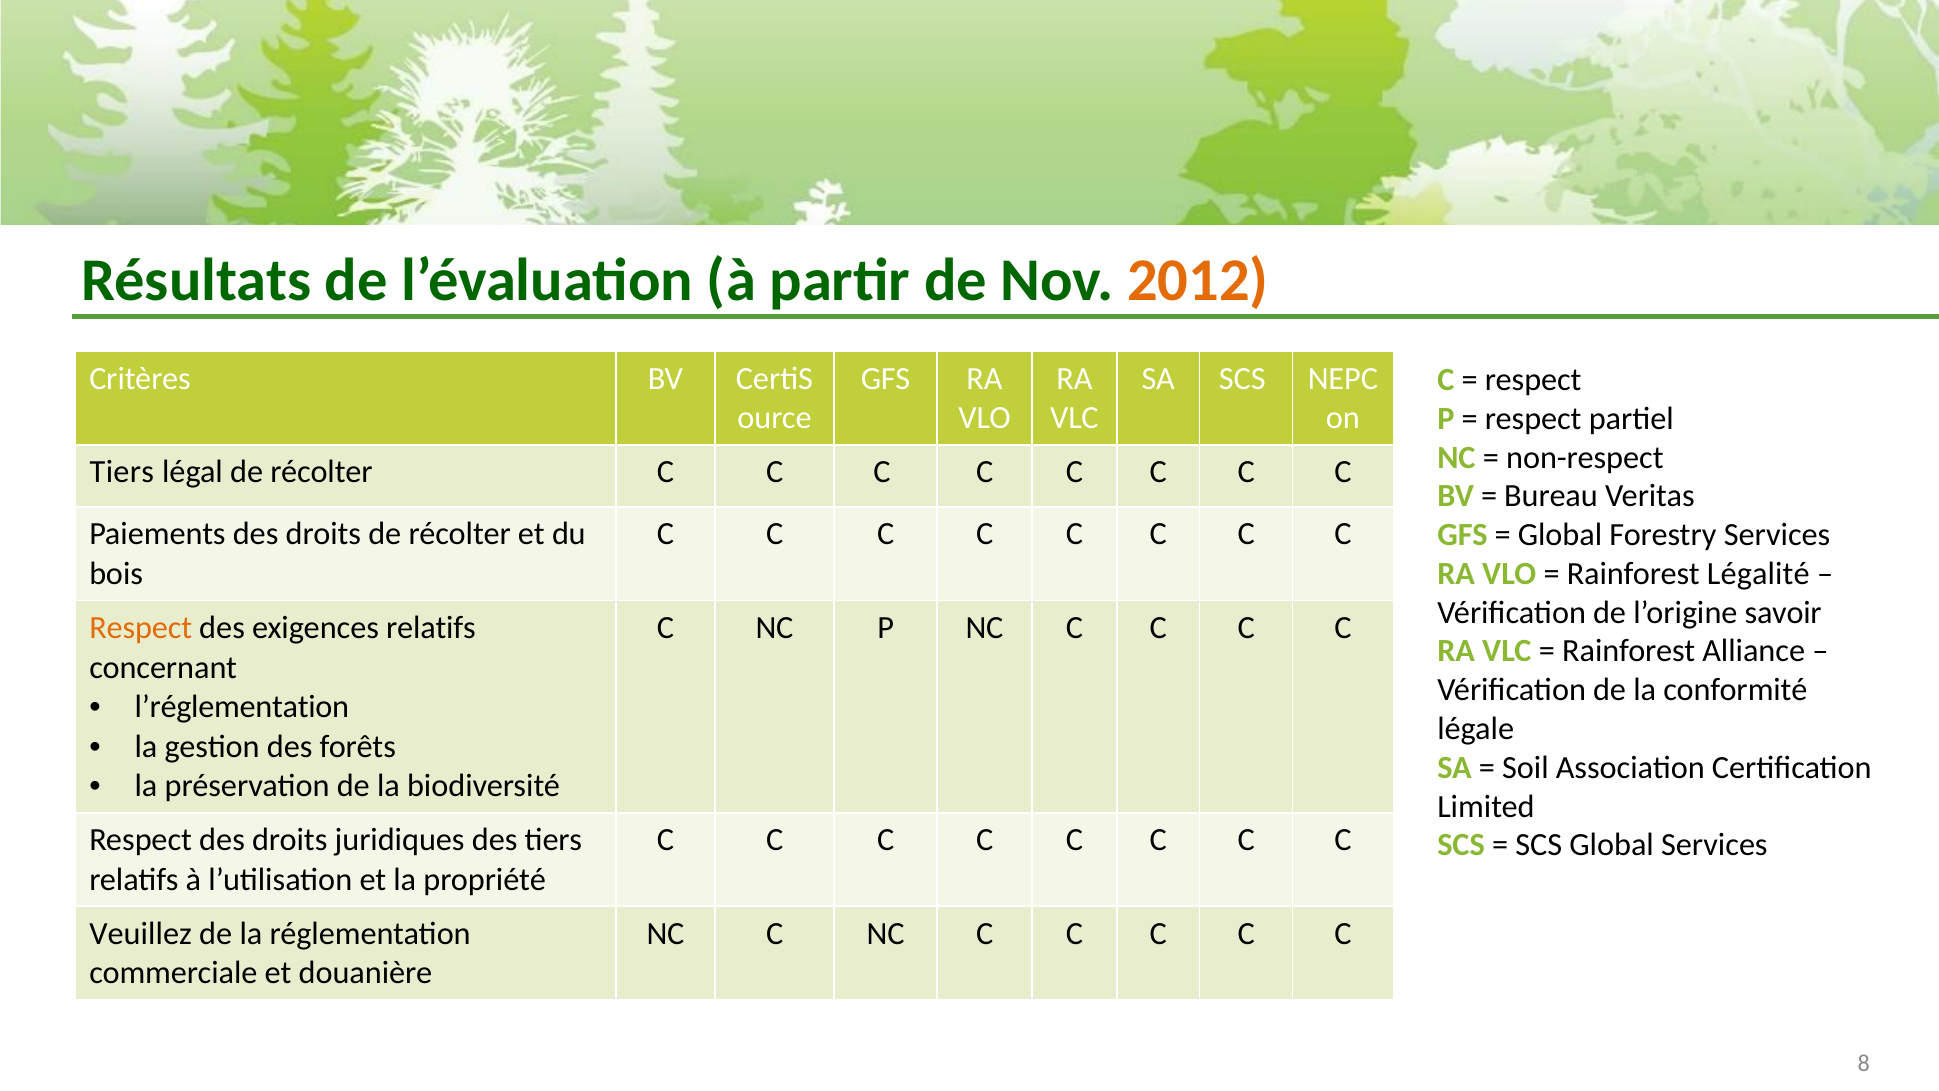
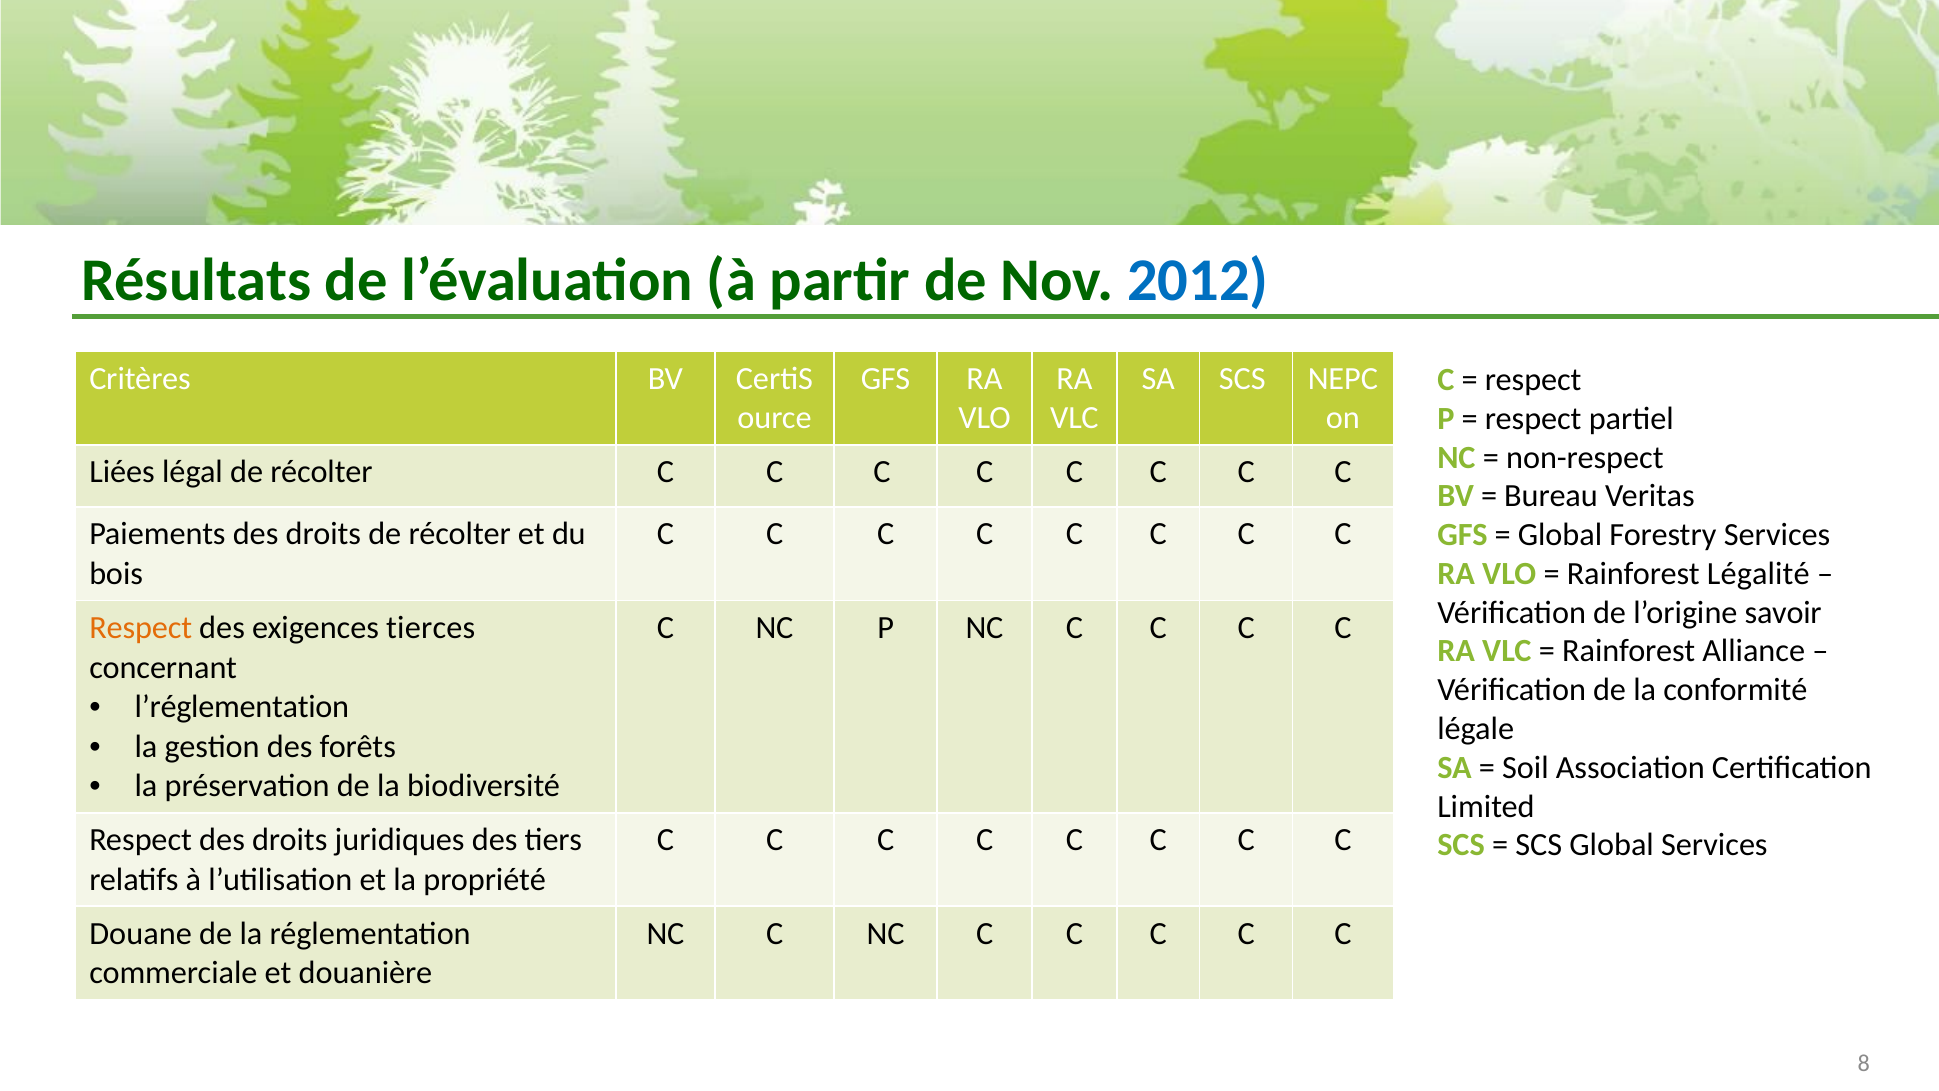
2012 colour: orange -> blue (1198, 280)
Tiers: Tiers -> Liées (122, 472)
exigences relatifs: relatifs -> tierces (431, 628)
Veuillez: Veuillez -> Douane (141, 933)
